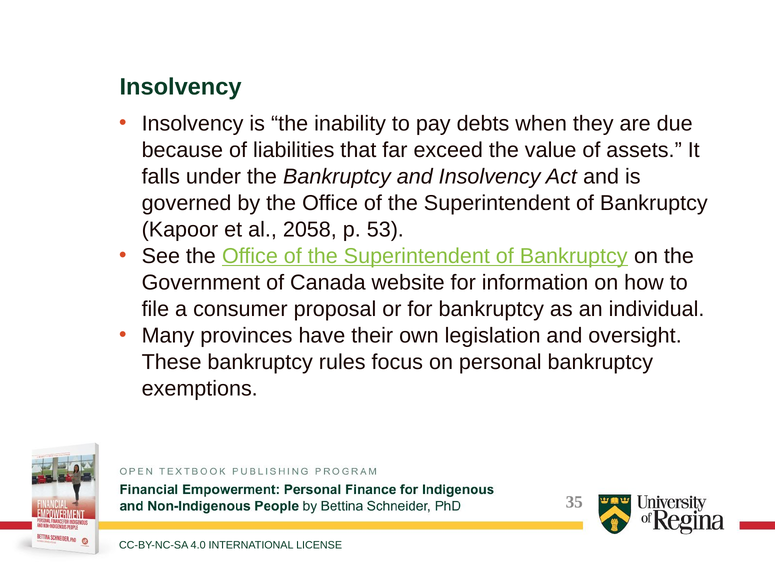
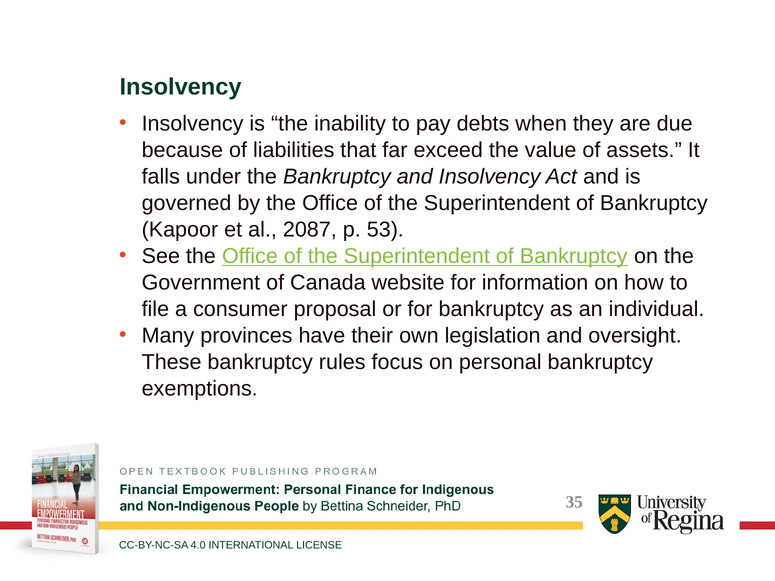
2058: 2058 -> 2087 (310, 230)
